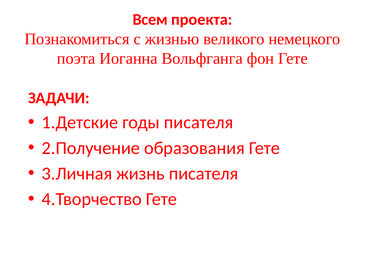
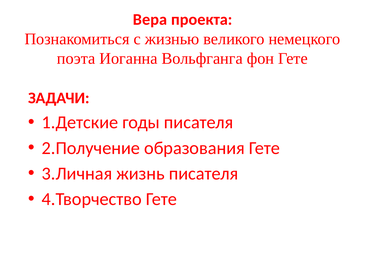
Всем: Всем -> Вера (150, 19)
